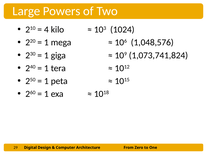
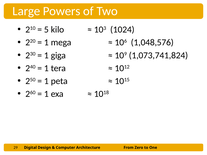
4: 4 -> 5 (46, 30)
